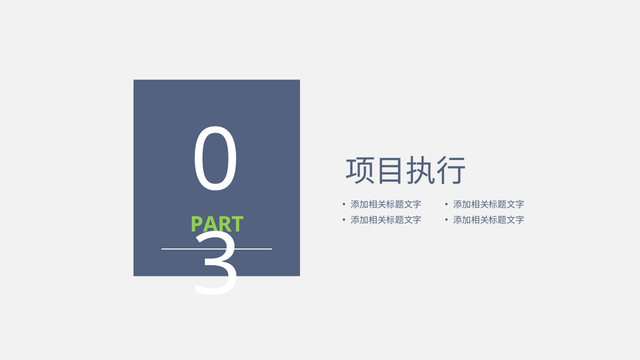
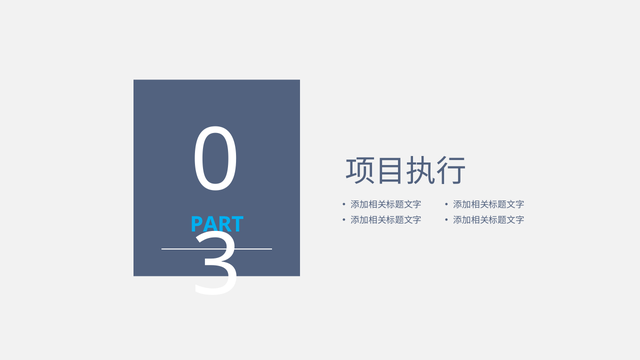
PART colour: light green -> light blue (217, 224)
